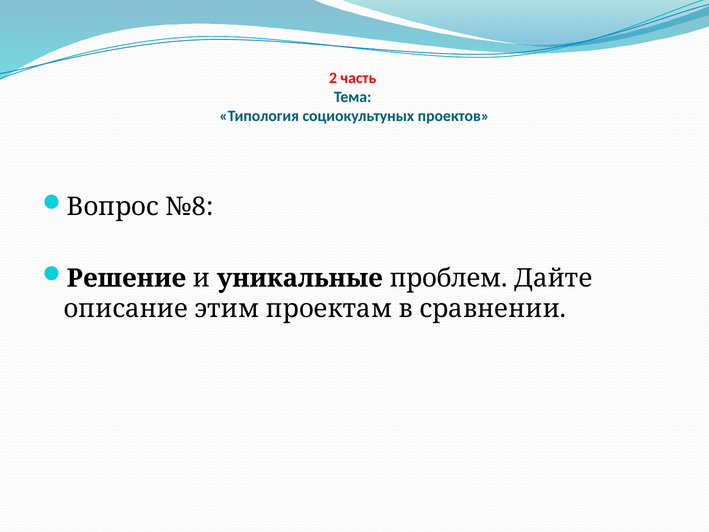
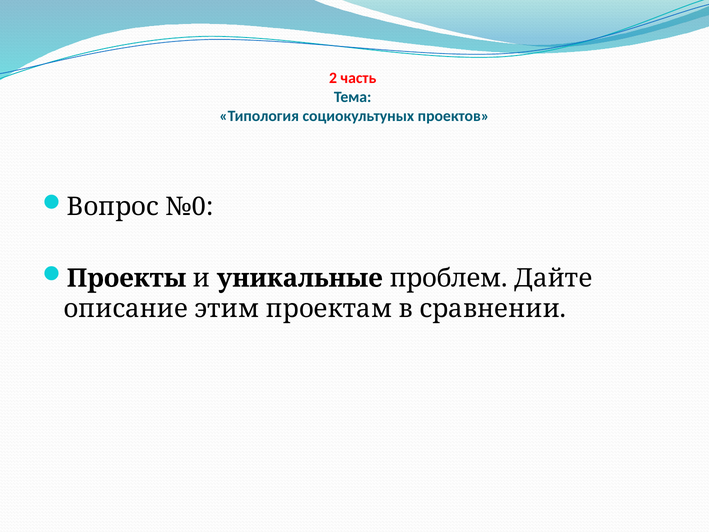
№8: №8 -> №0 (190, 207)
Решение: Решение -> Проекты (126, 278)
